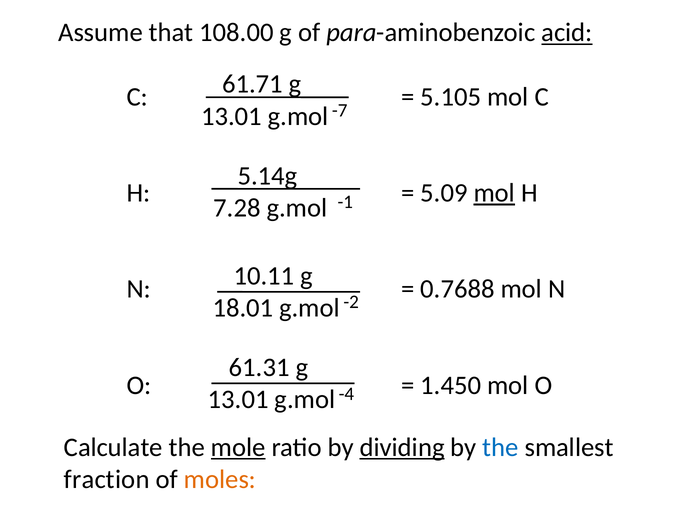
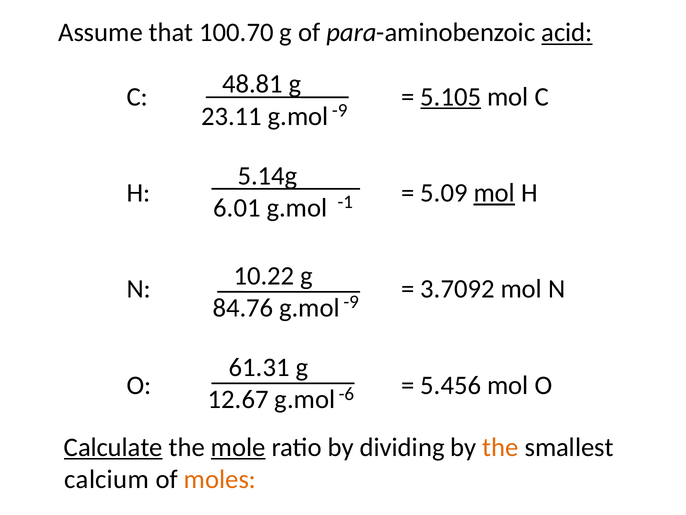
108.00: 108.00 -> 100.70 (236, 33)
61.71: 61.71 -> 48.81 (253, 84)
5.105 underline: none -> present (451, 97)
13.01: 13.01 -> 23.11 (231, 116)
-7: -7 -> -9 (340, 110)
7.28: 7.28 -> 6.01 (237, 208)
10.11: 10.11 -> 10.22 (264, 276)
0.7688: 0.7688 -> 3.7092 (458, 289)
18.01: 18.01 -> 84.76 (243, 308)
-2: -2 -> -9 (351, 302)
1.450: 1.450 -> 5.456 (451, 385)
13.01: 13.01 -> 12.67 (238, 399)
-4: -4 -> -6 (346, 393)
Calculate underline: none -> present (113, 447)
dividing underline: present -> none (402, 447)
the colour: blue -> orange (500, 447)
fraction: fraction -> calcium (107, 479)
